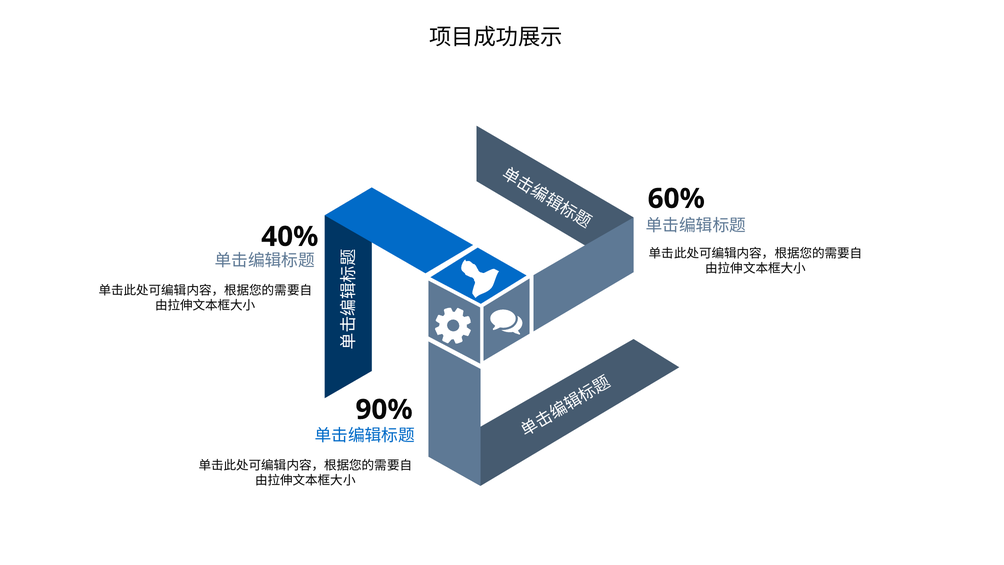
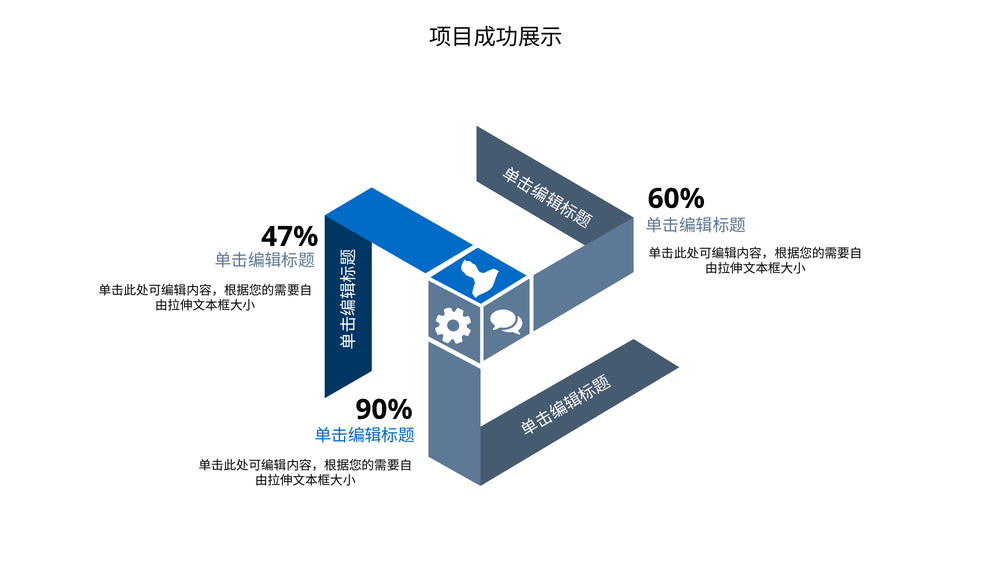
40%: 40% -> 47% (290, 237)
